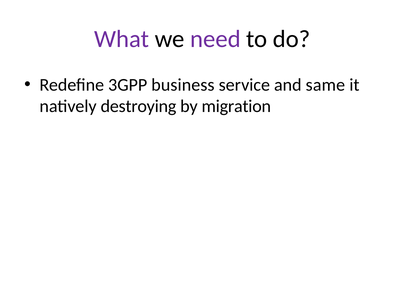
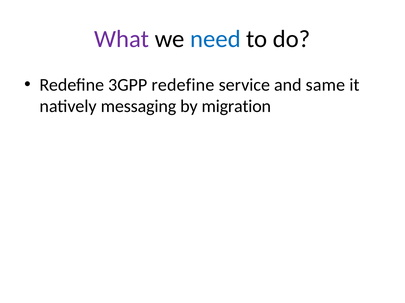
need colour: purple -> blue (215, 39)
3GPP business: business -> redefine (183, 85)
destroying: destroying -> messaging (138, 107)
